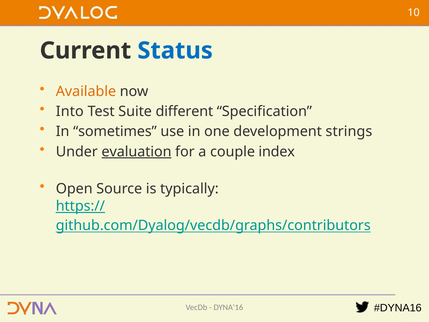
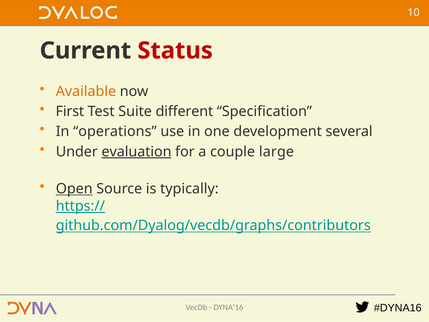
Status colour: blue -> red (175, 51)
Into: Into -> First (70, 111)
sometimes: sometimes -> operations (115, 131)
strings: strings -> several (349, 131)
index: index -> large (277, 152)
Open underline: none -> present (74, 189)
